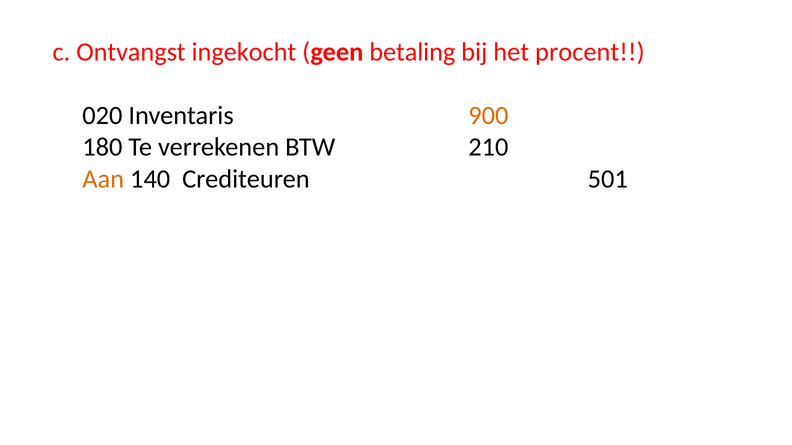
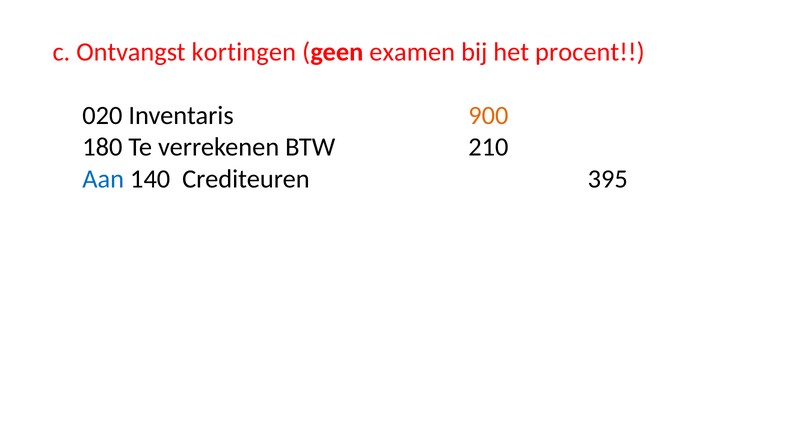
ingekocht: ingekocht -> kortingen (244, 52)
betaling: betaling -> examen (412, 52)
Aan colour: orange -> blue (103, 179)
501: 501 -> 395 (608, 179)
